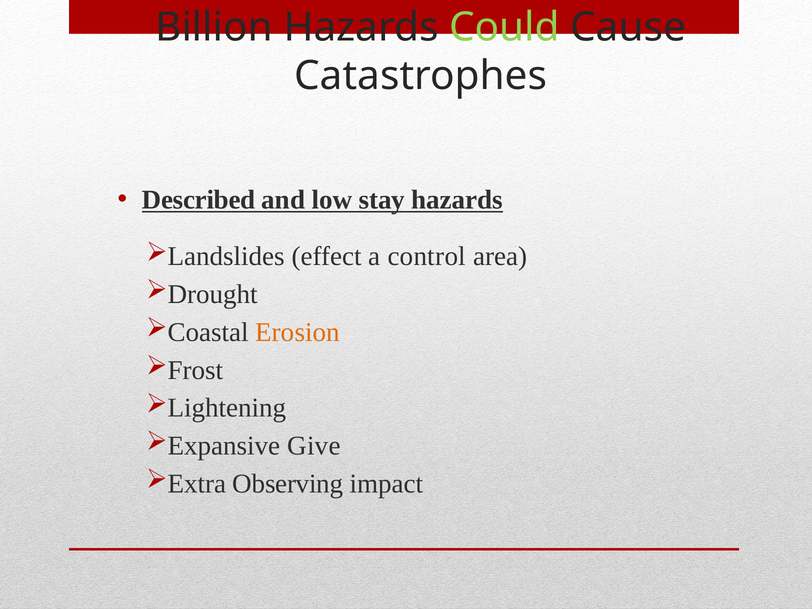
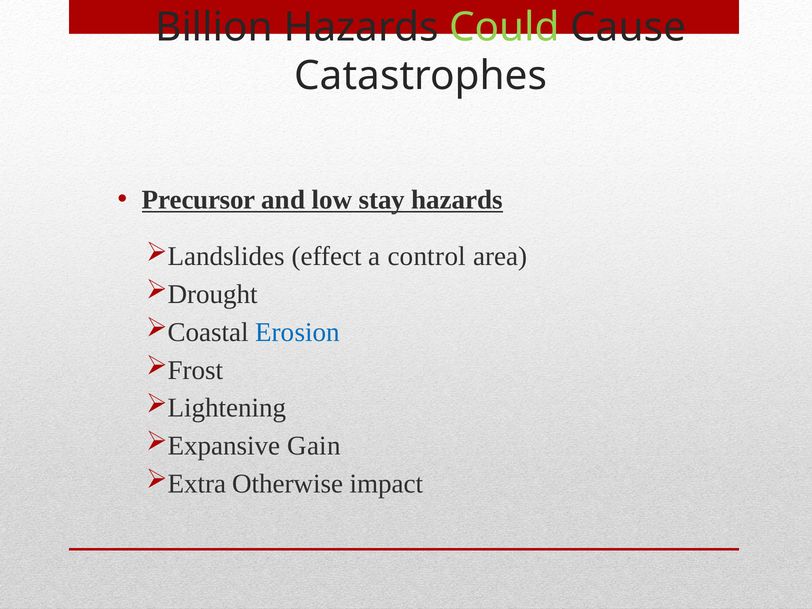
Described: Described -> Precursor (199, 200)
Erosion colour: orange -> blue (298, 332)
Give: Give -> Gain (314, 446)
Observing: Observing -> Otherwise (288, 484)
